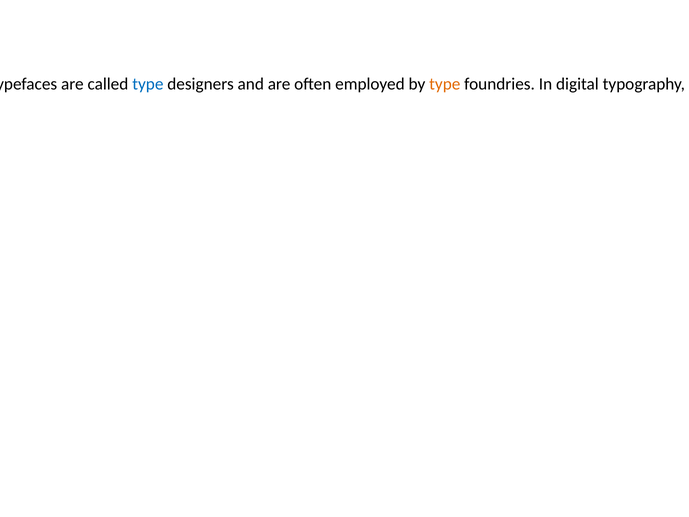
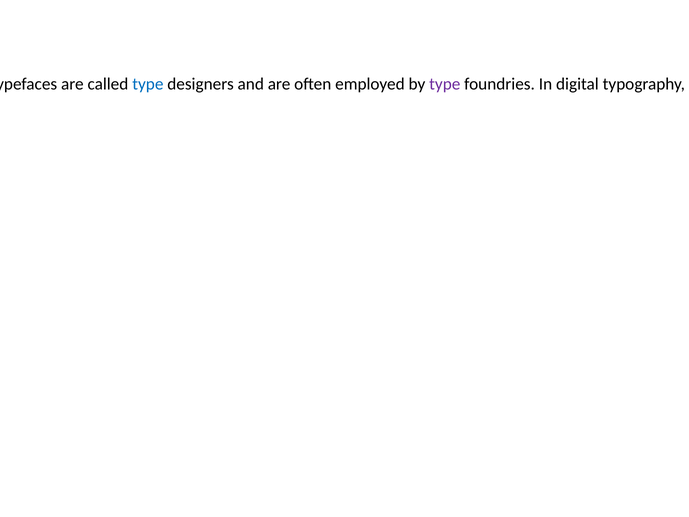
type colour: orange -> purple (445, 84)
